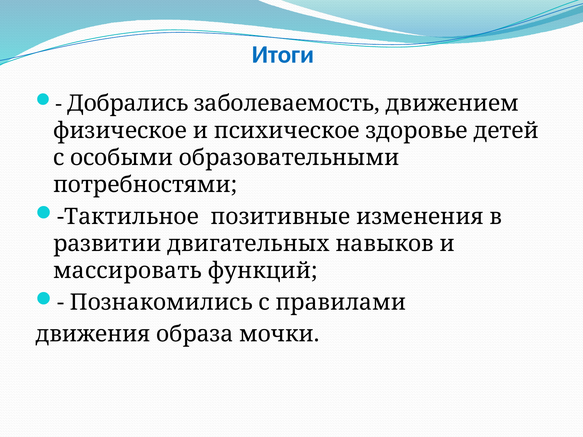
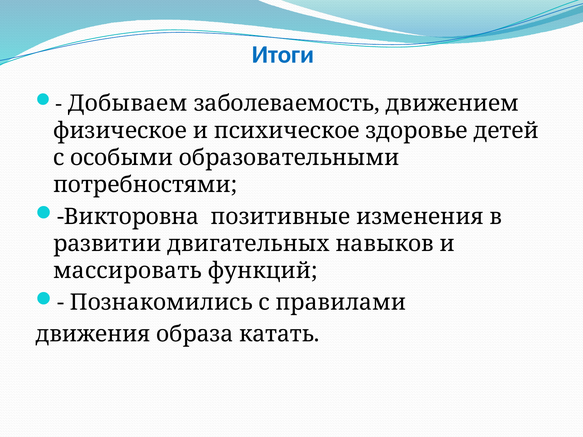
Добрались: Добрались -> Добываем (128, 103)
Тактильное: Тактильное -> Викторовна (128, 217)
мочки: мочки -> катать (279, 334)
